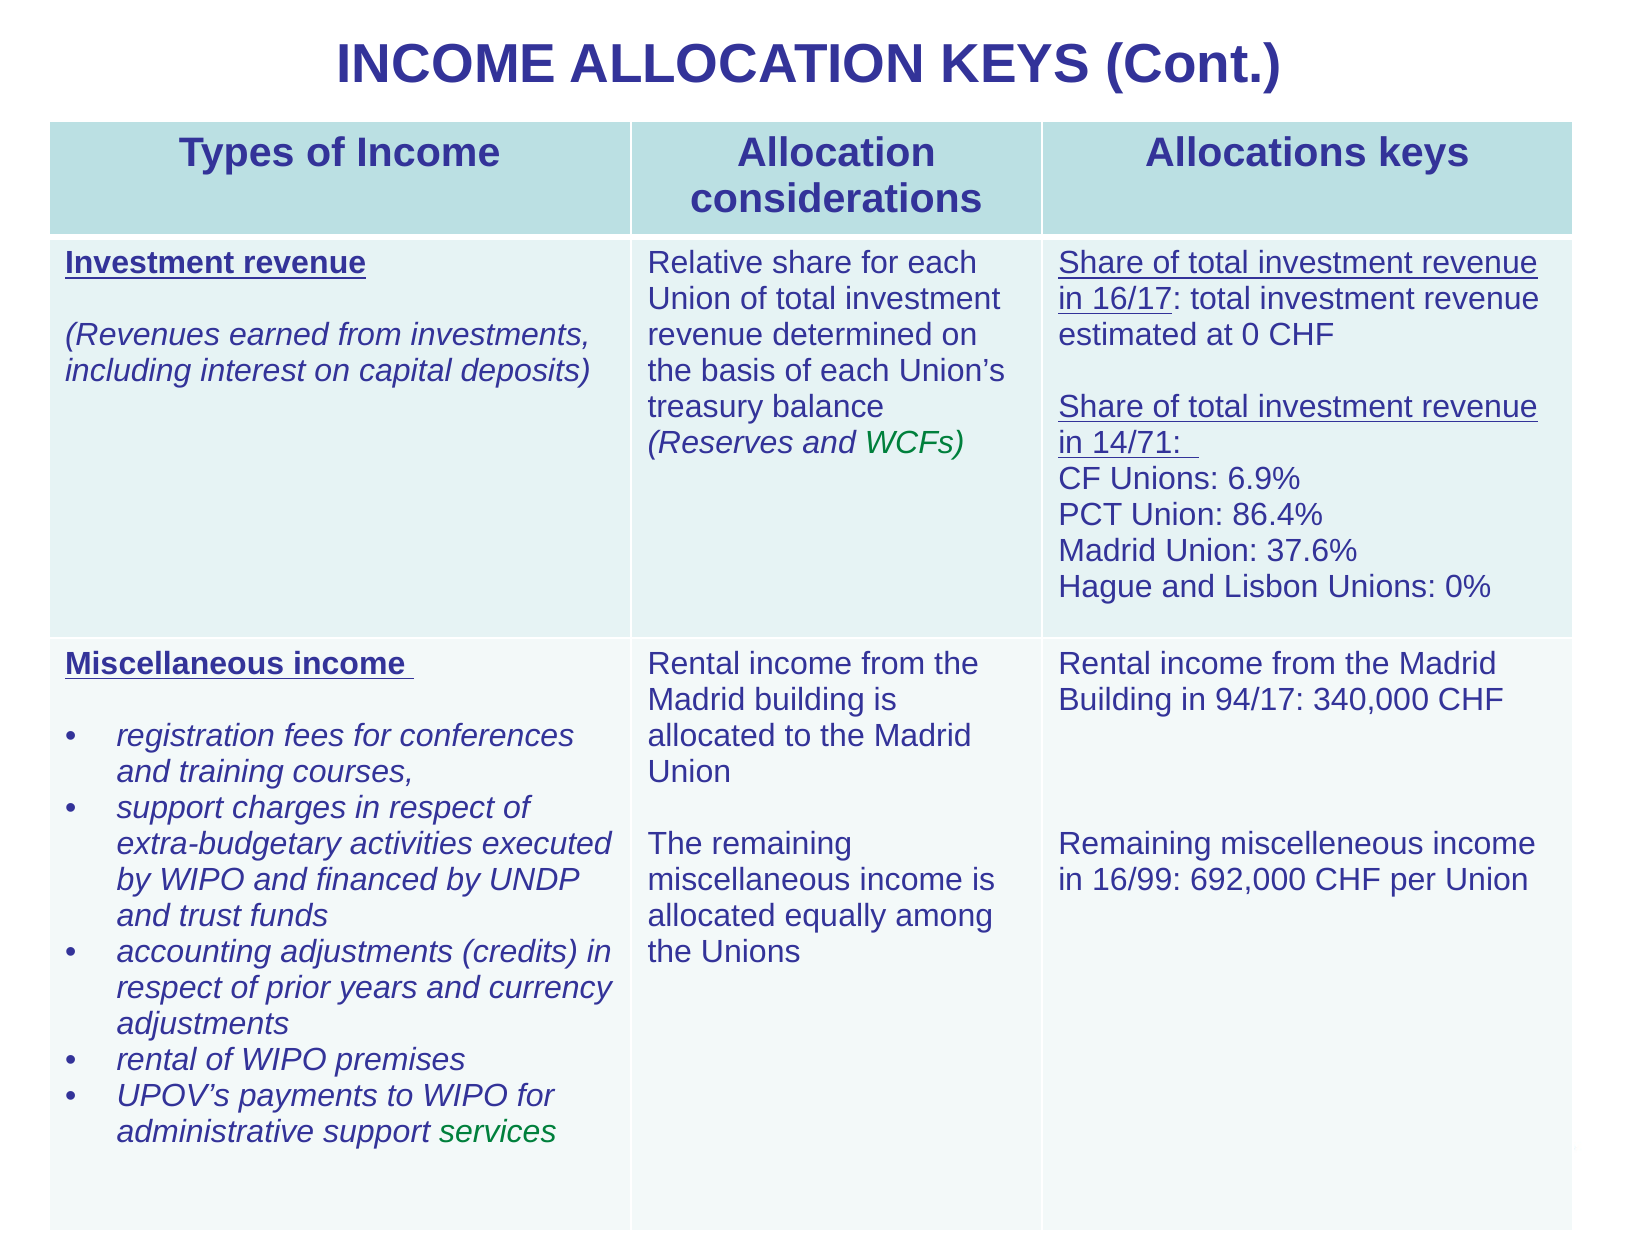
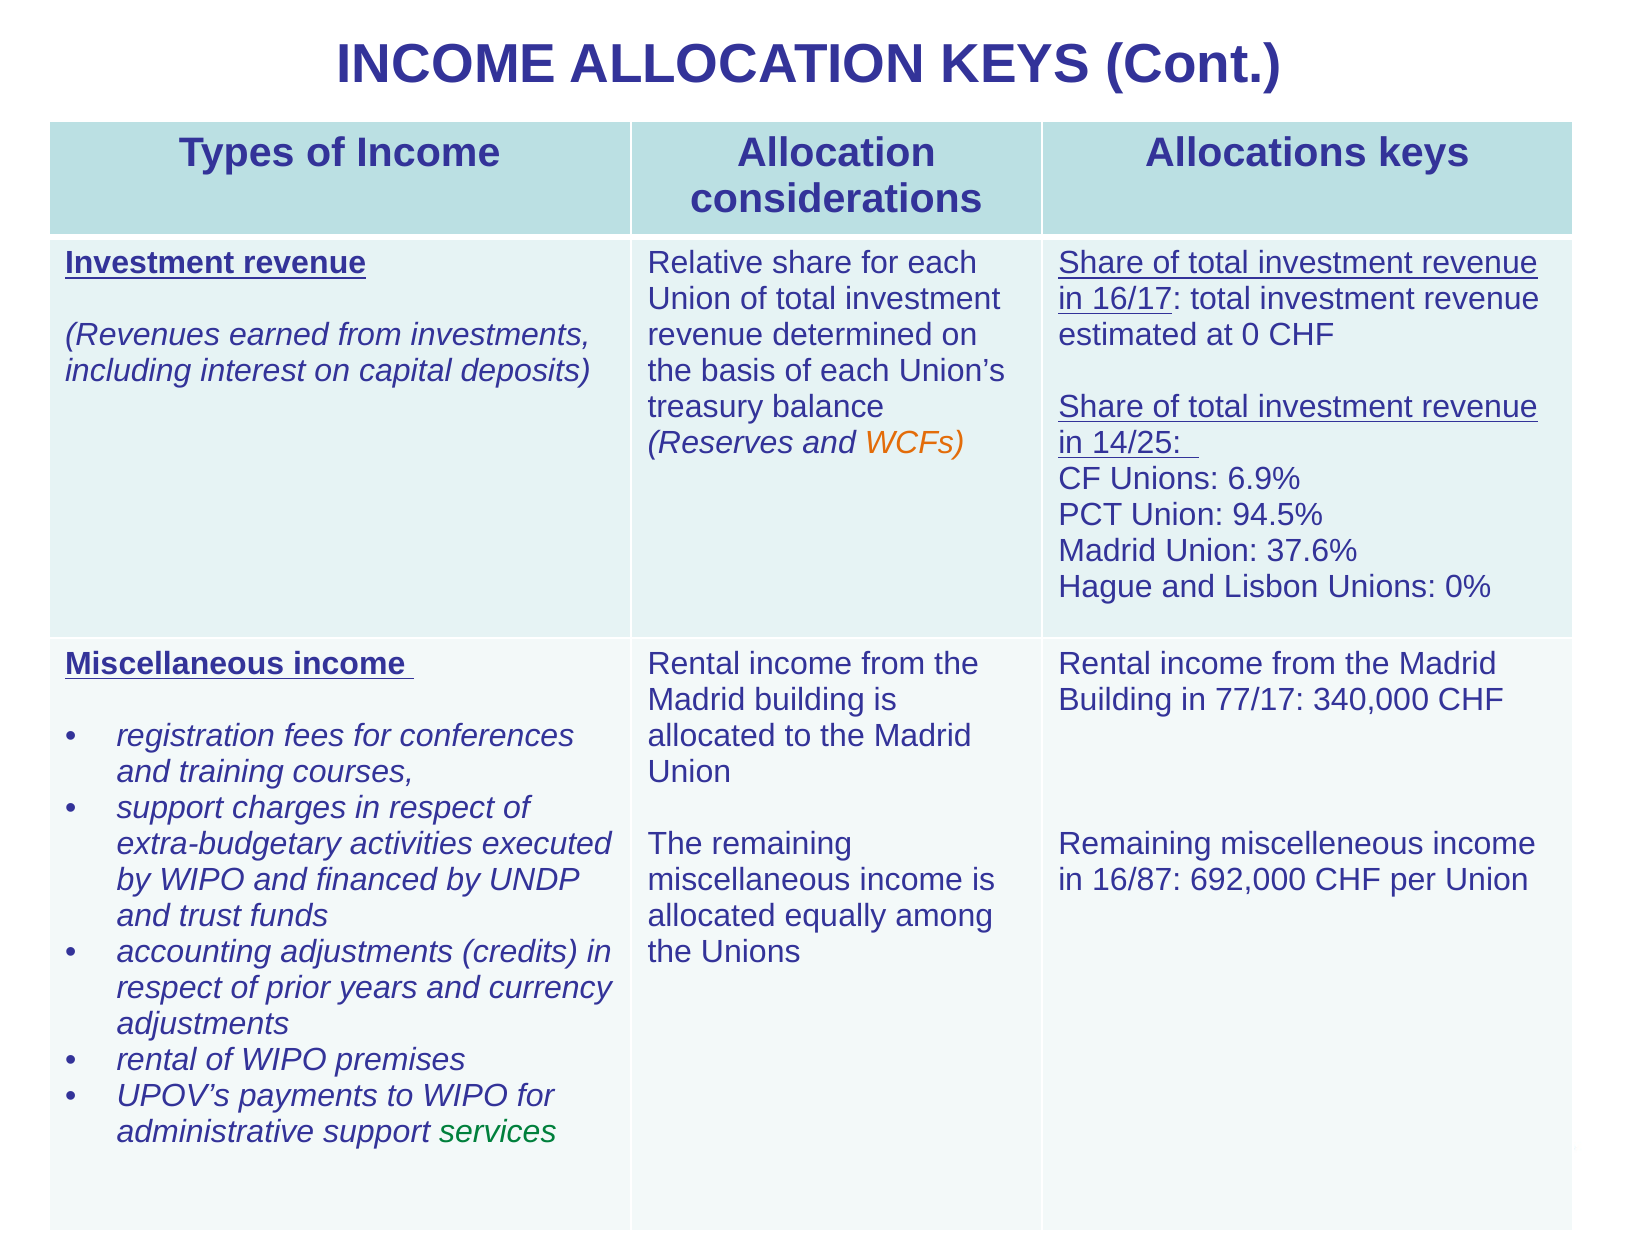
WCFs colour: green -> orange (915, 443)
14/71: 14/71 -> 14/25 (1137, 443)
86.4%: 86.4% -> 94.5% (1278, 515)
94/17: 94/17 -> 77/17 (1260, 700)
16/99: 16/99 -> 16/87 (1137, 880)
